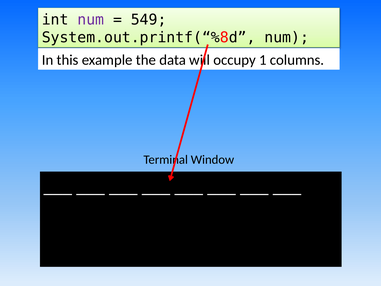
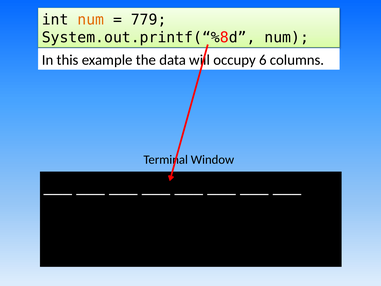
num colour: purple -> orange (91, 20)
549: 549 -> 779 (149, 20)
1: 1 -> 6 (263, 60)
